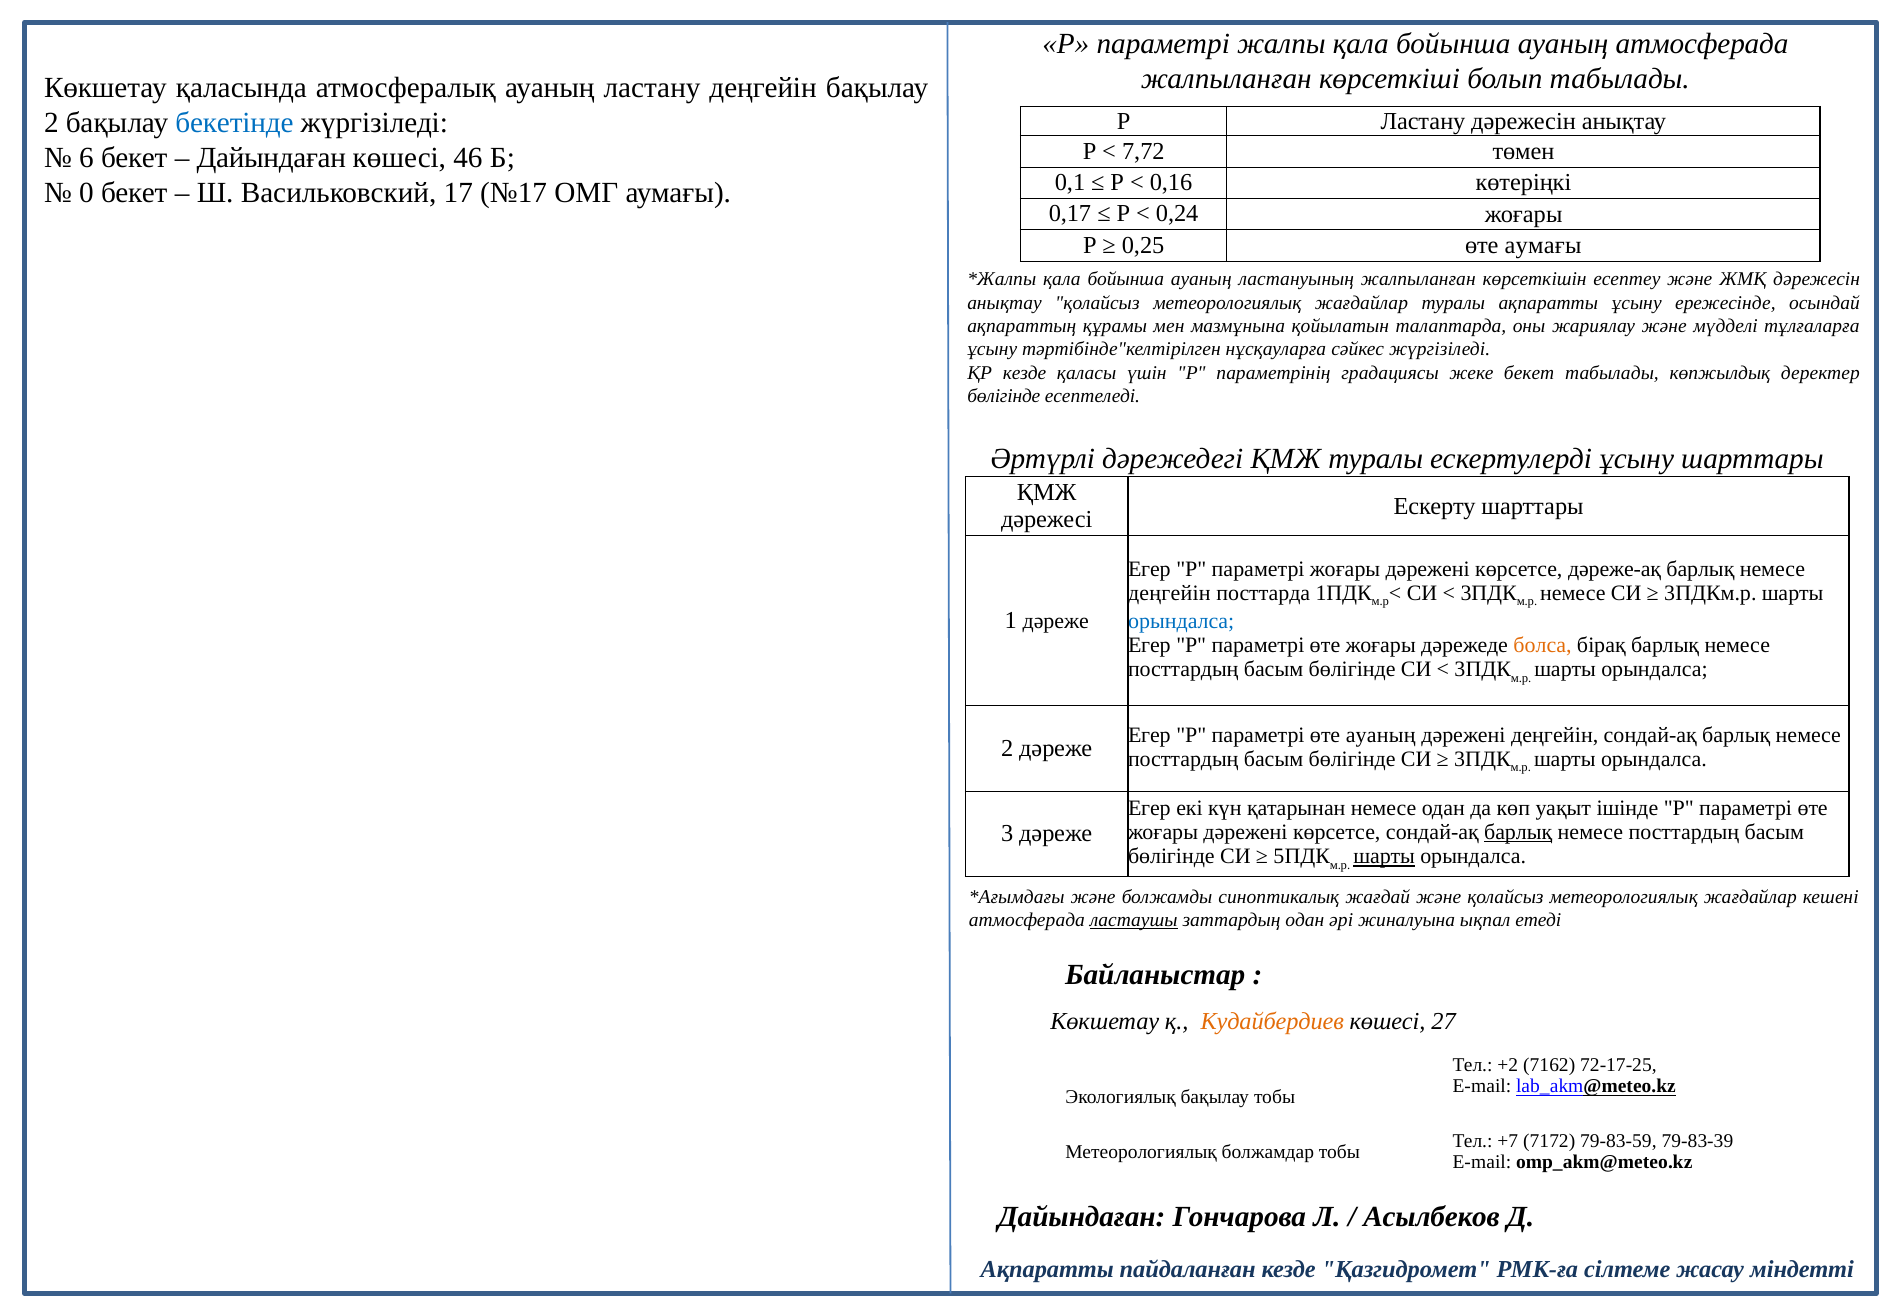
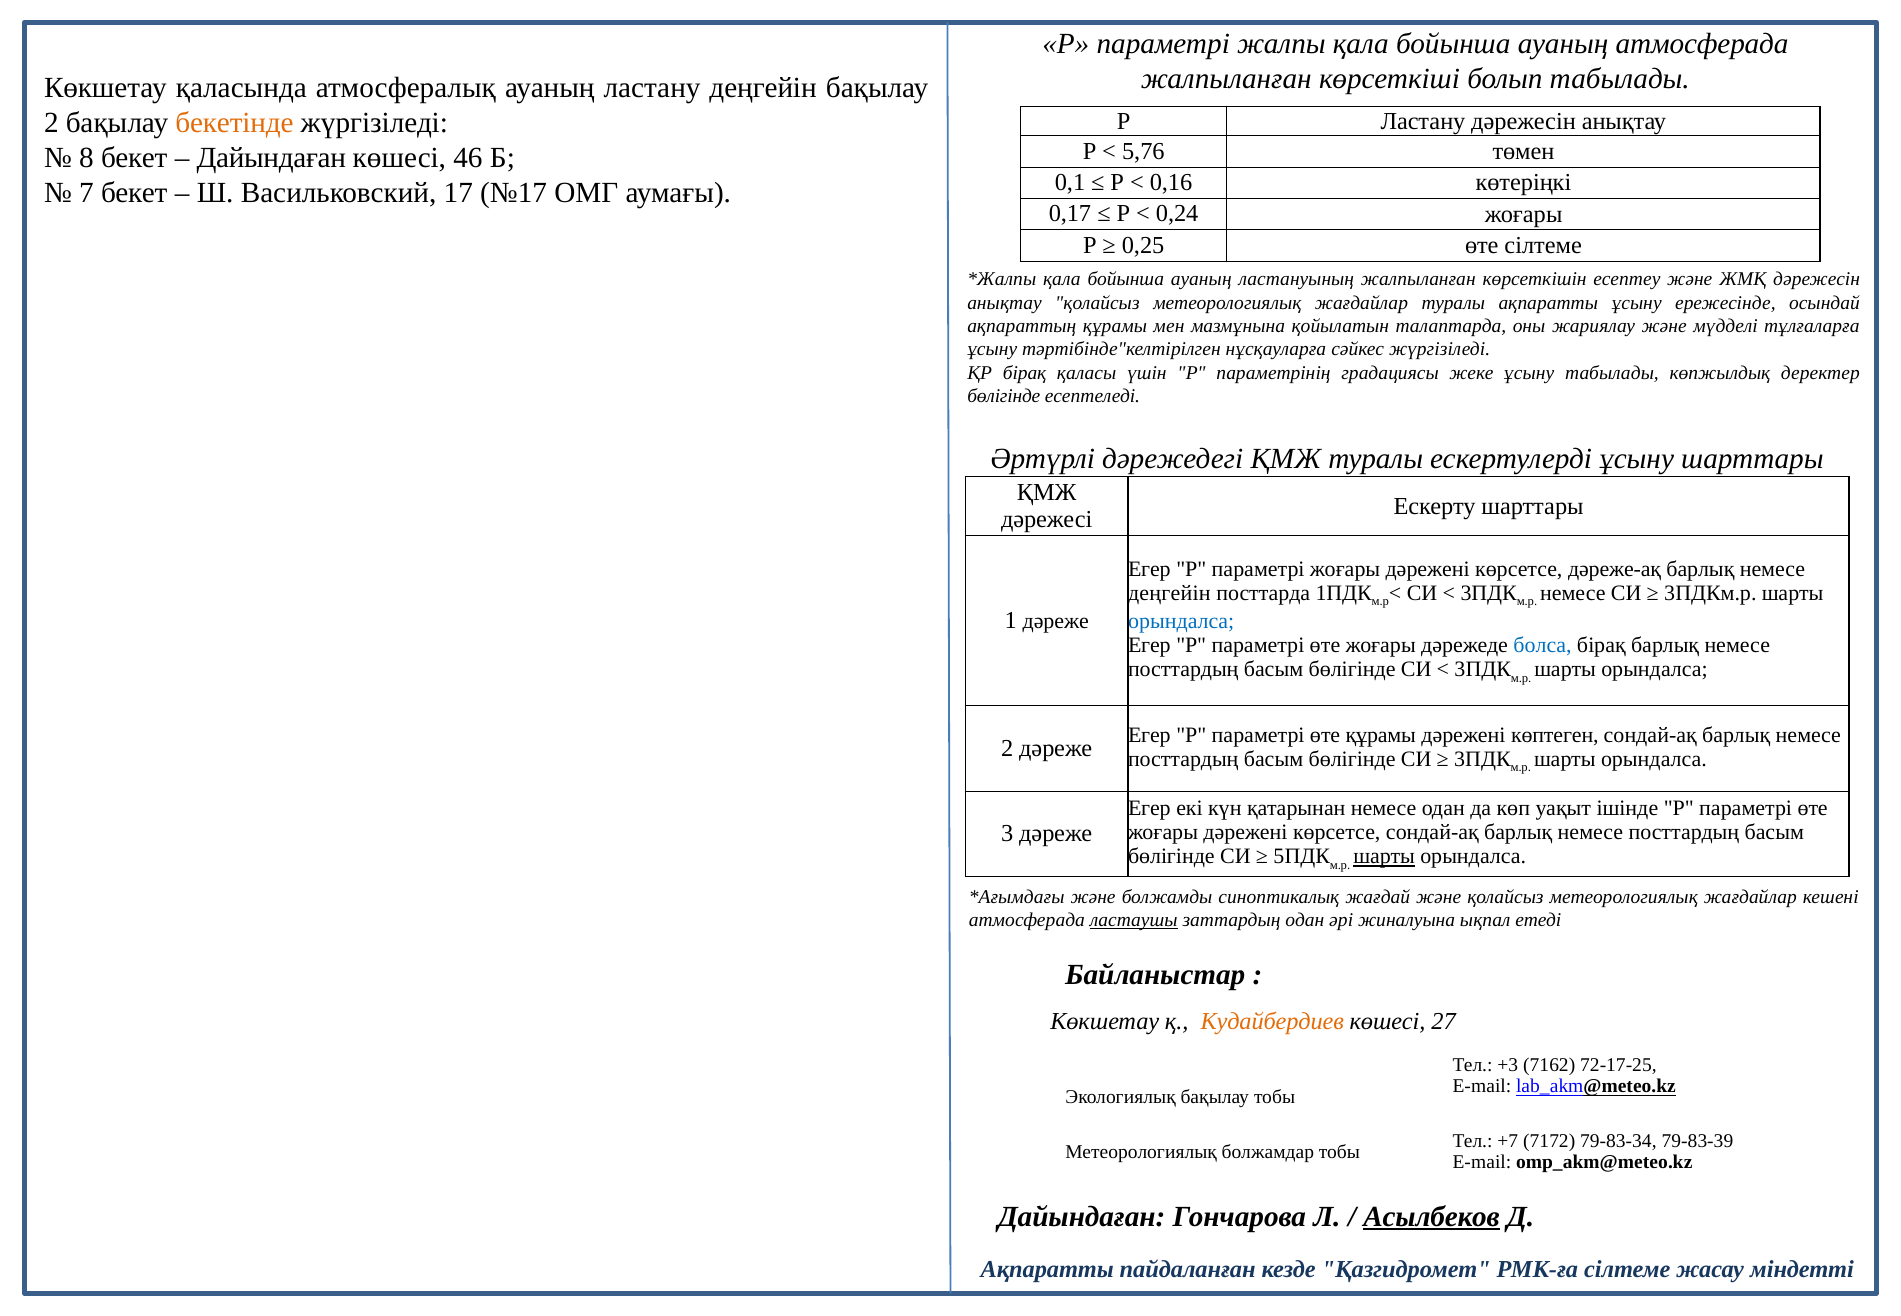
бекетінде colour: blue -> orange (234, 123)
7,72: 7,72 -> 5,76 (1143, 151)
6: 6 -> 8 (86, 158)
0: 0 -> 7 (86, 193)
өте аумағы: аумағы -> сілтеме (1543, 246)
ҚР кезде: кезде -> бірақ (1025, 373)
жеке бекет: бекет -> ұсыну (1529, 373)
болса colour: orange -> blue (1543, 645)
өте ауаның: ауаның -> құрамы (1381, 735)
дәрежені деңгейін: деңгейін -> көптеген (1555, 735)
барлық underline: present -> none (1518, 832)
+2: +2 -> +3 (1508, 1065)
79-83-59: 79-83-59 -> 79-83-34 (1618, 1141)
Асылбеков underline: none -> present (1432, 1217)
